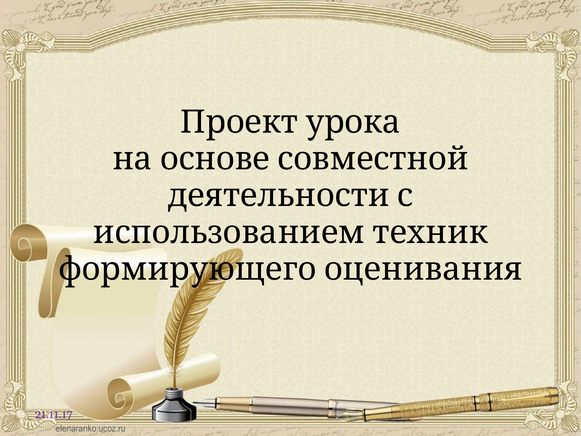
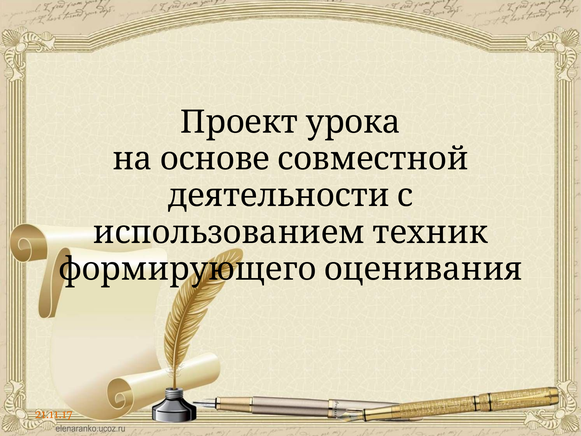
21.11.17 colour: purple -> orange (54, 414)
